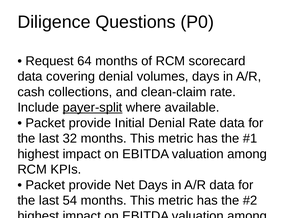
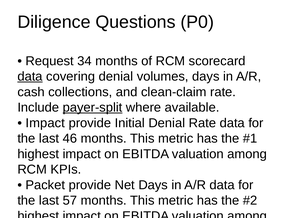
64: 64 -> 34 (84, 61)
data underline: none -> present (30, 77)
Packet: Packet -> Impact (45, 123)
32: 32 -> 46 (70, 139)
54: 54 -> 57 (70, 201)
